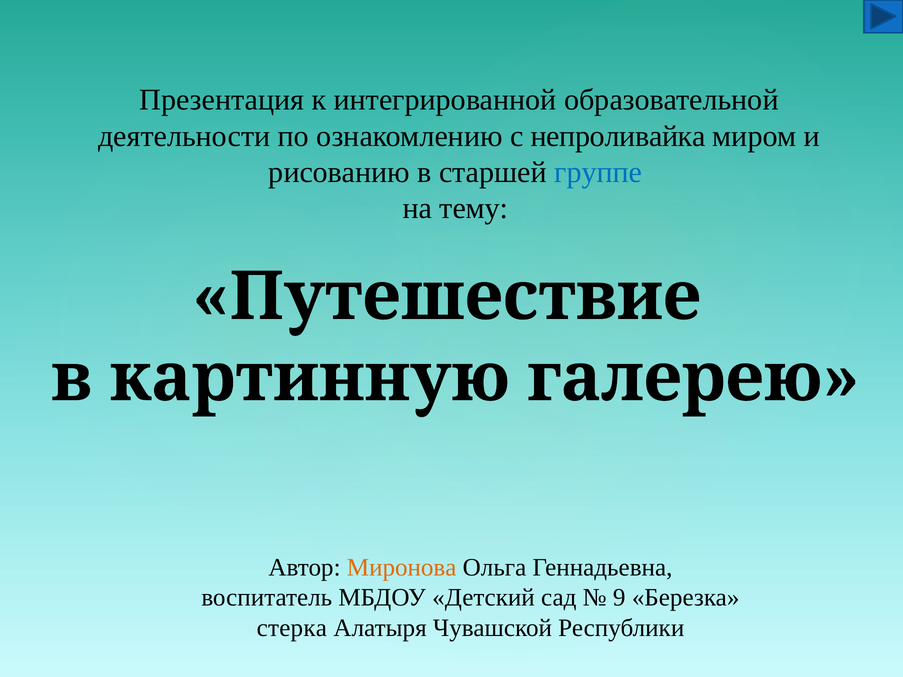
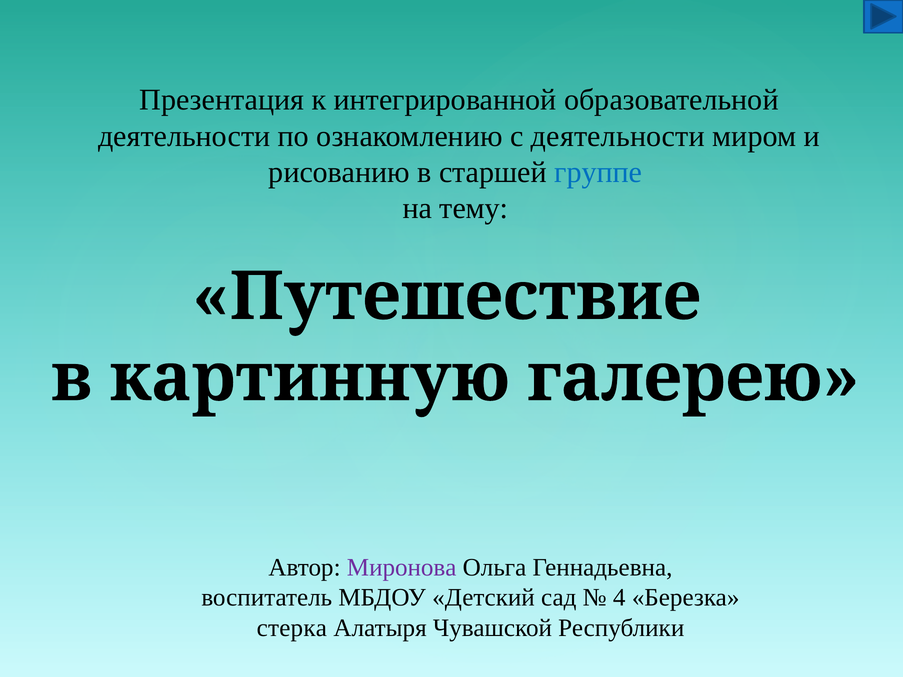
с непроливайка: непроливайка -> деятельности (618, 136)
Миронова colour: orange -> purple (402, 568)
9: 9 -> 4 (619, 598)
